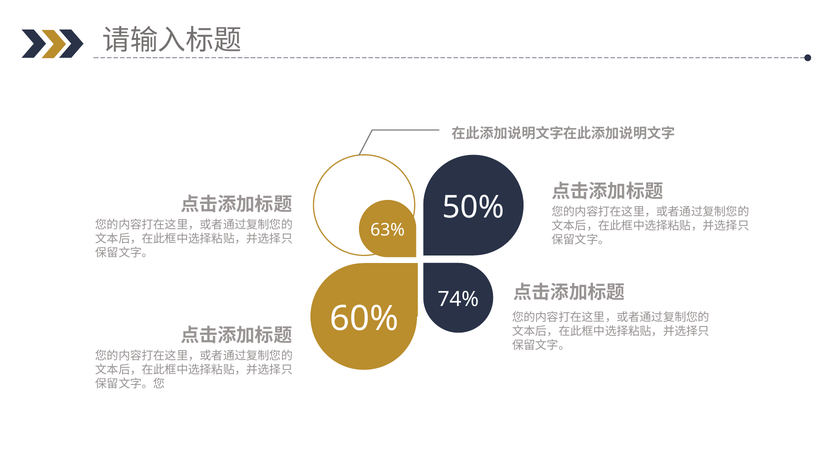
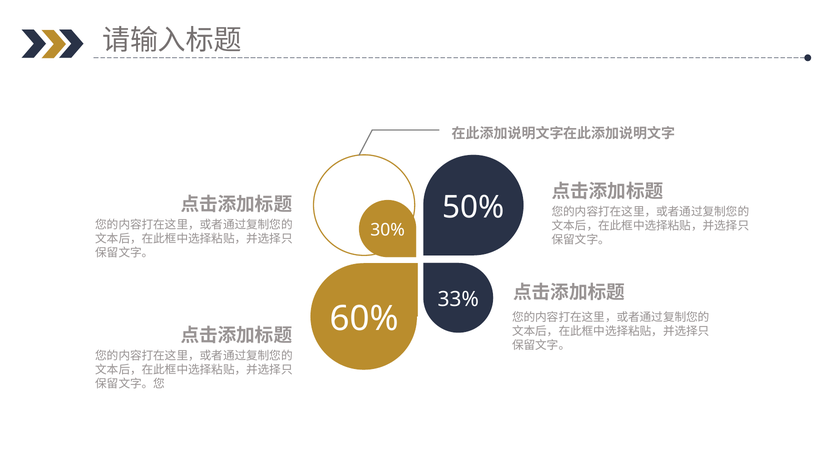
63%: 63% -> 30% (388, 230)
74%: 74% -> 33% (458, 299)
